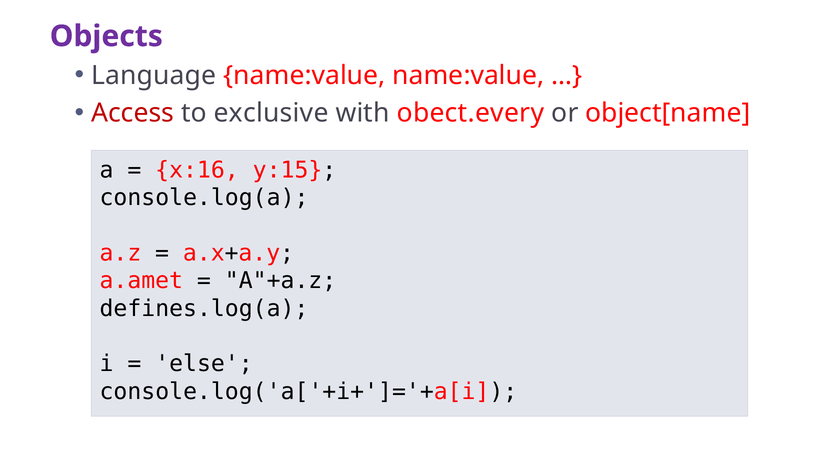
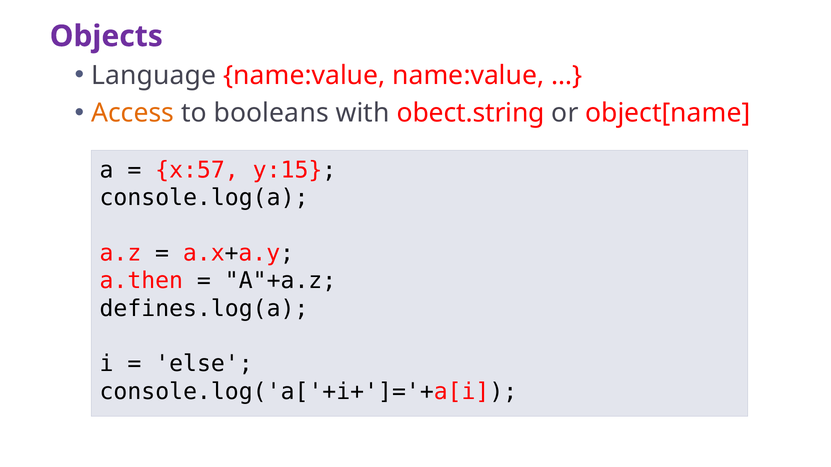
Access colour: red -> orange (133, 113)
exclusive: exclusive -> booleans (271, 113)
obect.every: obect.every -> obect.string (471, 113)
x:16: x:16 -> x:57 (197, 170)
a.amet: a.amet -> a.then (141, 281)
